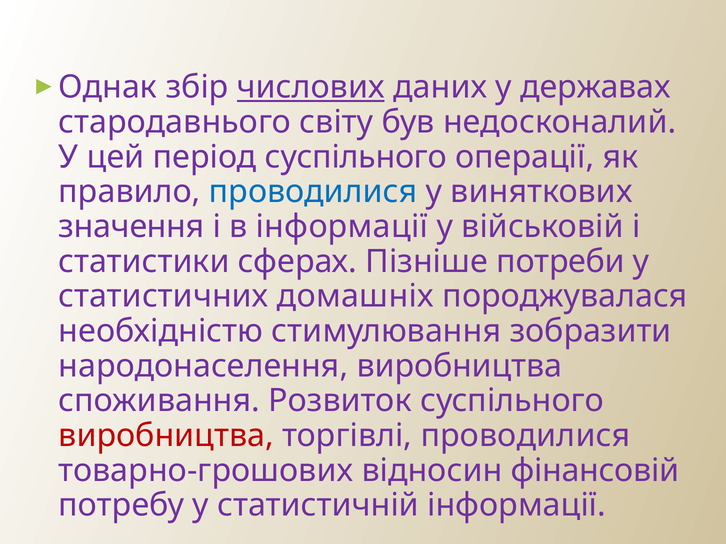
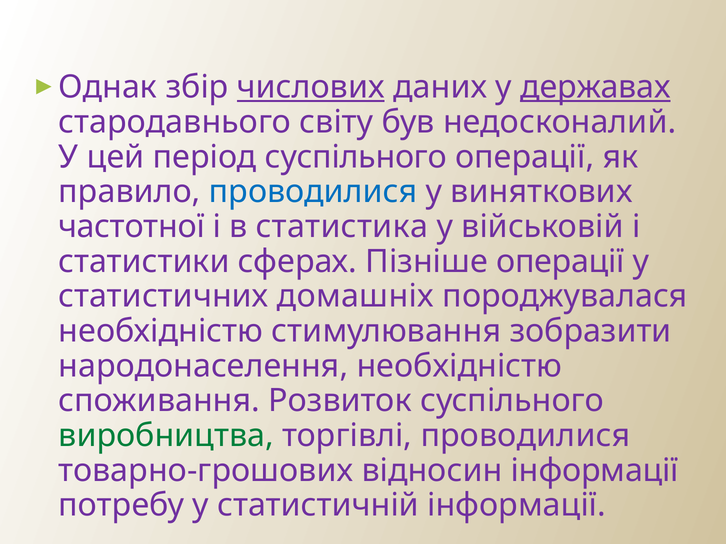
державах underline: none -> present (595, 87)
значення: значення -> частотної (131, 227)
в інформації: інформації -> статистика (342, 227)
Пізніше потреби: потреби -> операції (561, 262)
народонаселення виробництва: виробництва -> необхідністю (459, 366)
виробництва colour: red -> green (166, 436)
відносин фінансовій: фінансовій -> інформації (595, 471)
